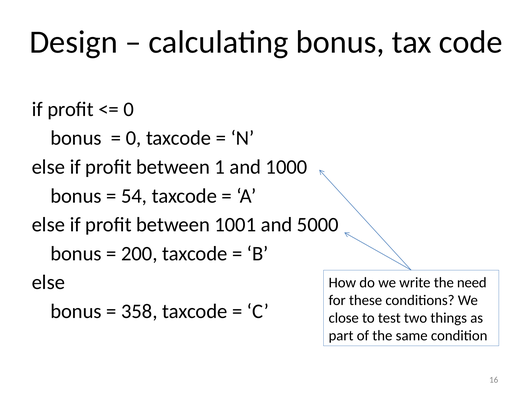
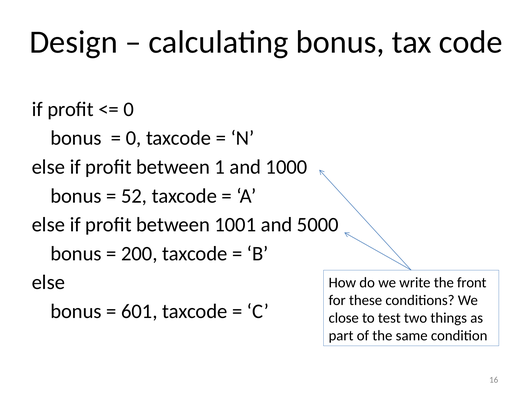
54: 54 -> 52 (134, 196)
need: need -> front (472, 282)
358: 358 -> 601 (139, 311)
